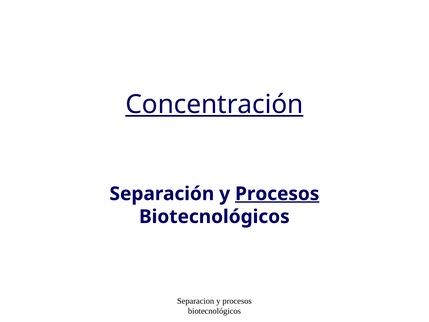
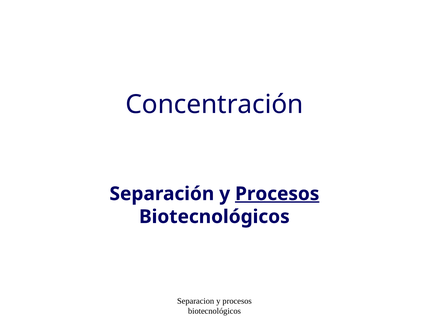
Concentración underline: present -> none (214, 104)
